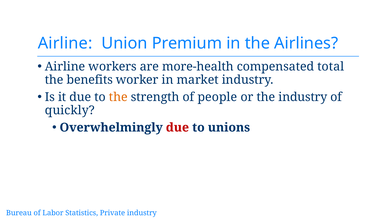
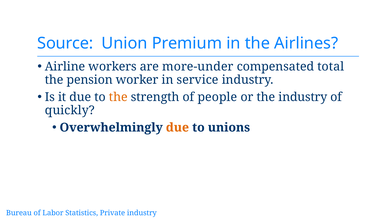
Airline: Airline -> Source (65, 43)
more-health: more-health -> more-under (198, 67)
benefits: benefits -> pension (90, 80)
market: market -> service (198, 80)
due colour: red -> orange (177, 128)
